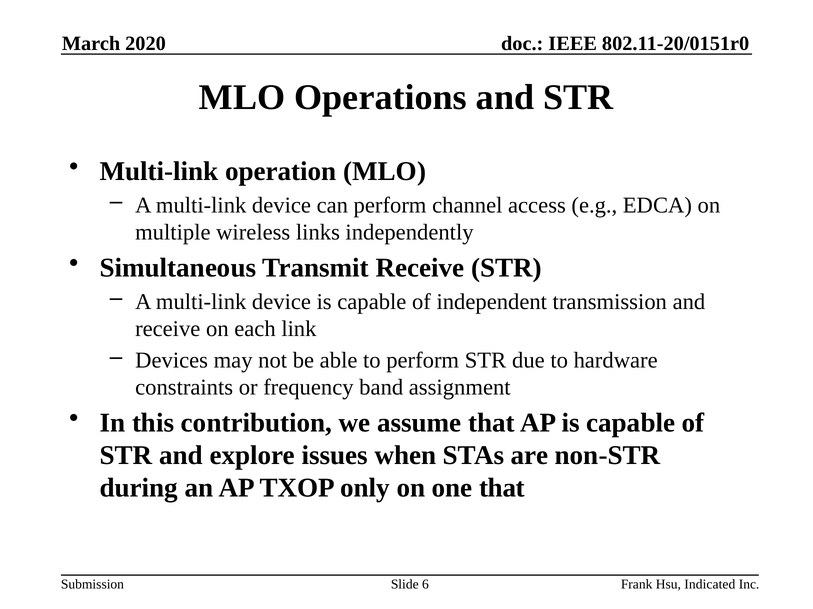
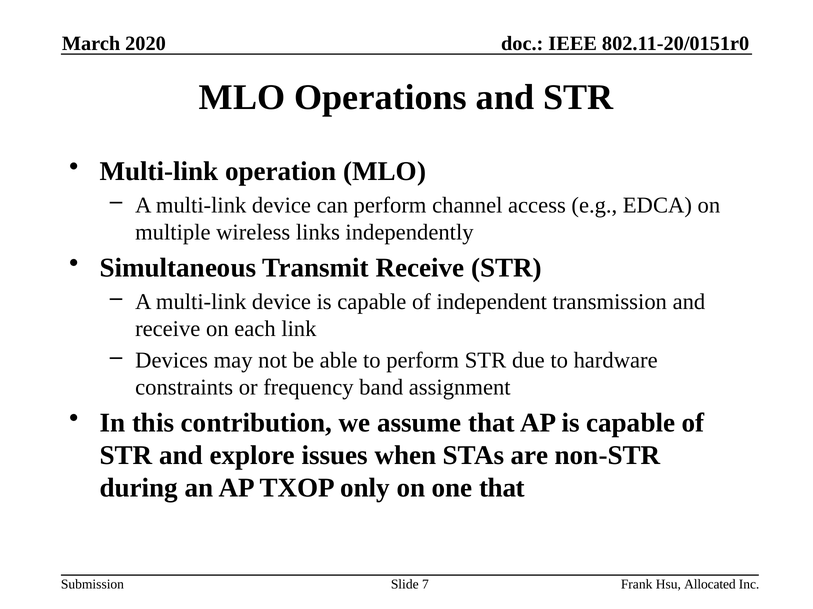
6: 6 -> 7 (425, 585)
Indicated: Indicated -> Allocated (710, 585)
